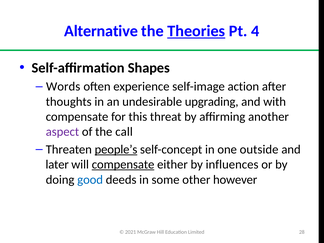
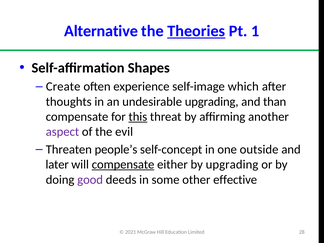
4: 4 -> 1 (255, 31)
Words: Words -> Create (63, 87)
action: action -> which (243, 87)
with: with -> than (275, 102)
this underline: none -> present (138, 117)
call: call -> evil (124, 132)
people’s underline: present -> none (116, 149)
by influences: influences -> upgrading (232, 165)
good colour: blue -> purple (90, 180)
however: however -> effective (235, 180)
